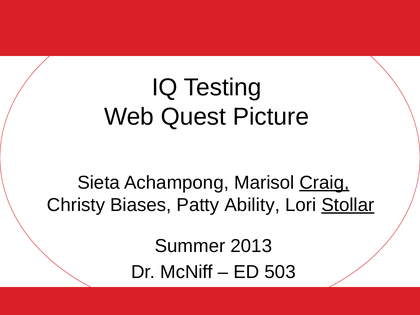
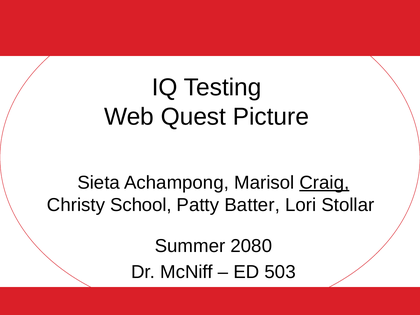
Biases: Biases -> School (141, 205)
Ability: Ability -> Batter (252, 205)
Stollar underline: present -> none (348, 205)
2013: 2013 -> 2080 (251, 246)
